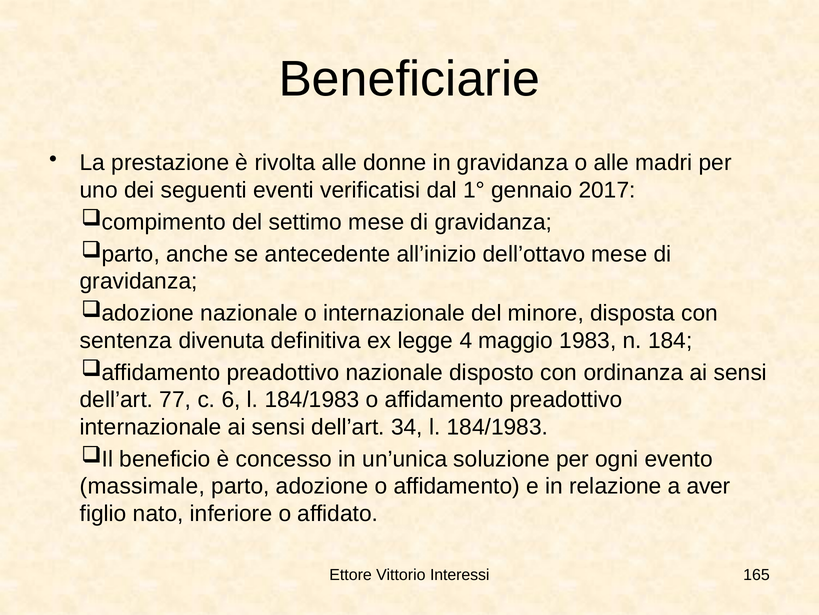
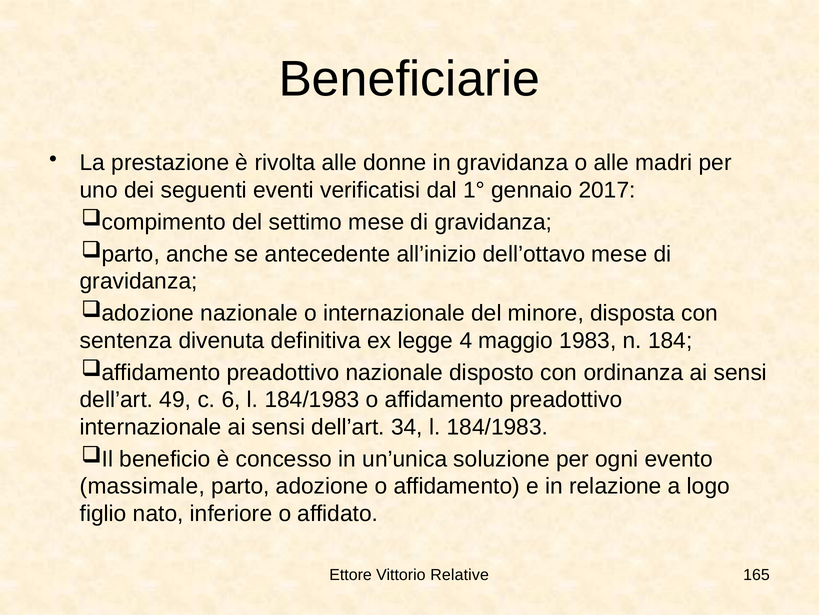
77: 77 -> 49 (175, 399)
aver: aver -> logo (708, 486)
Interessi: Interessi -> Relative (460, 574)
